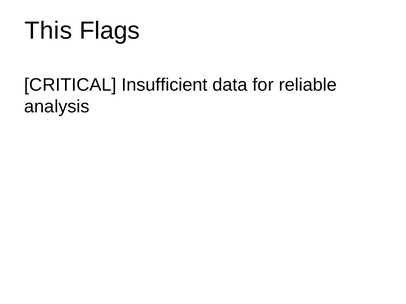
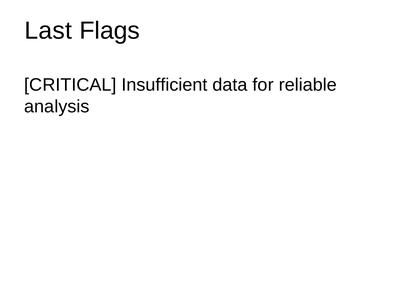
This: This -> Last (48, 31)
